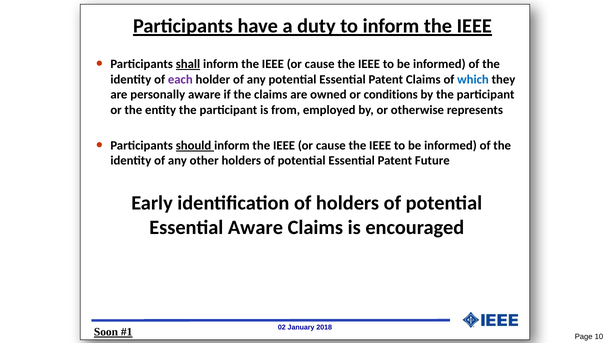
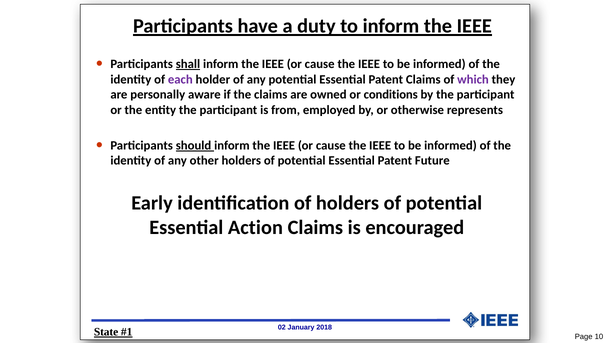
which colour: blue -> purple (473, 79)
Essential Aware: Aware -> Action (255, 227)
Soon: Soon -> State (106, 332)
